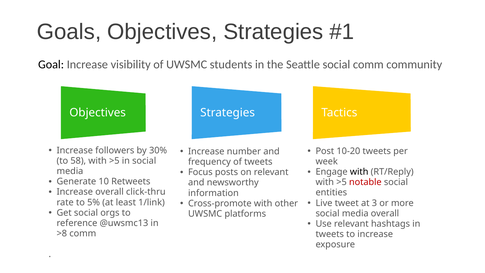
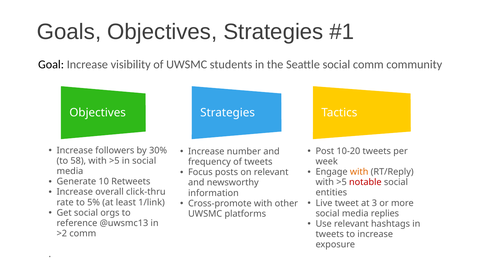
with colour: black -> orange (359, 172)
media overall: overall -> replies (385, 213)
>8: >8 -> >2 (62, 233)
